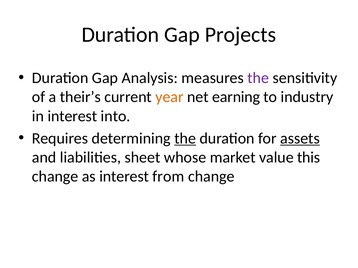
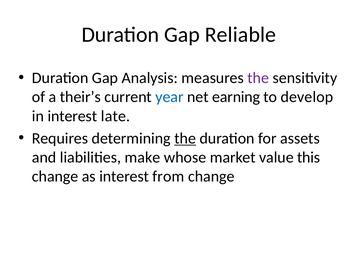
Projects: Projects -> Reliable (240, 35)
year colour: orange -> blue (169, 97)
industry: industry -> develop (307, 97)
into: into -> late (116, 116)
assets underline: present -> none (300, 139)
sheet: sheet -> make (142, 158)
